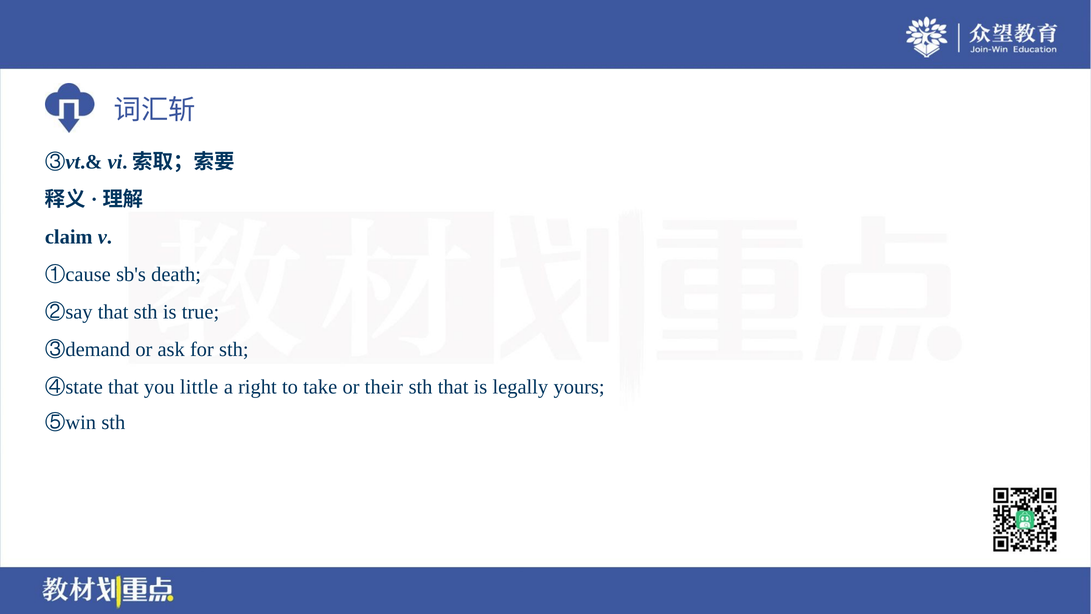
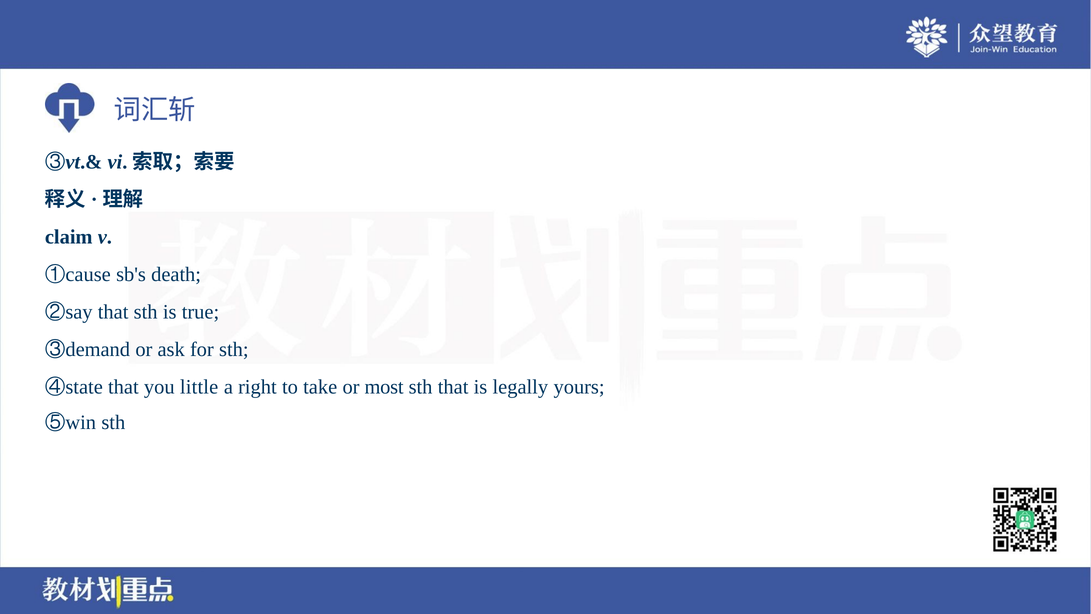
their: their -> most (384, 387)
